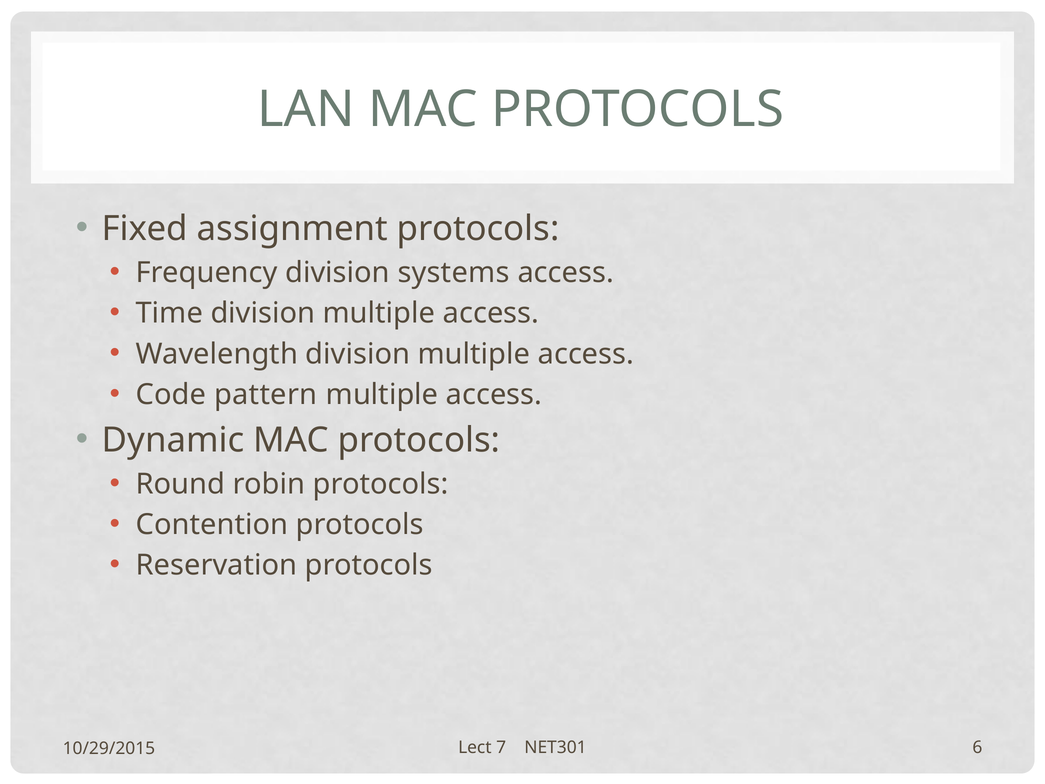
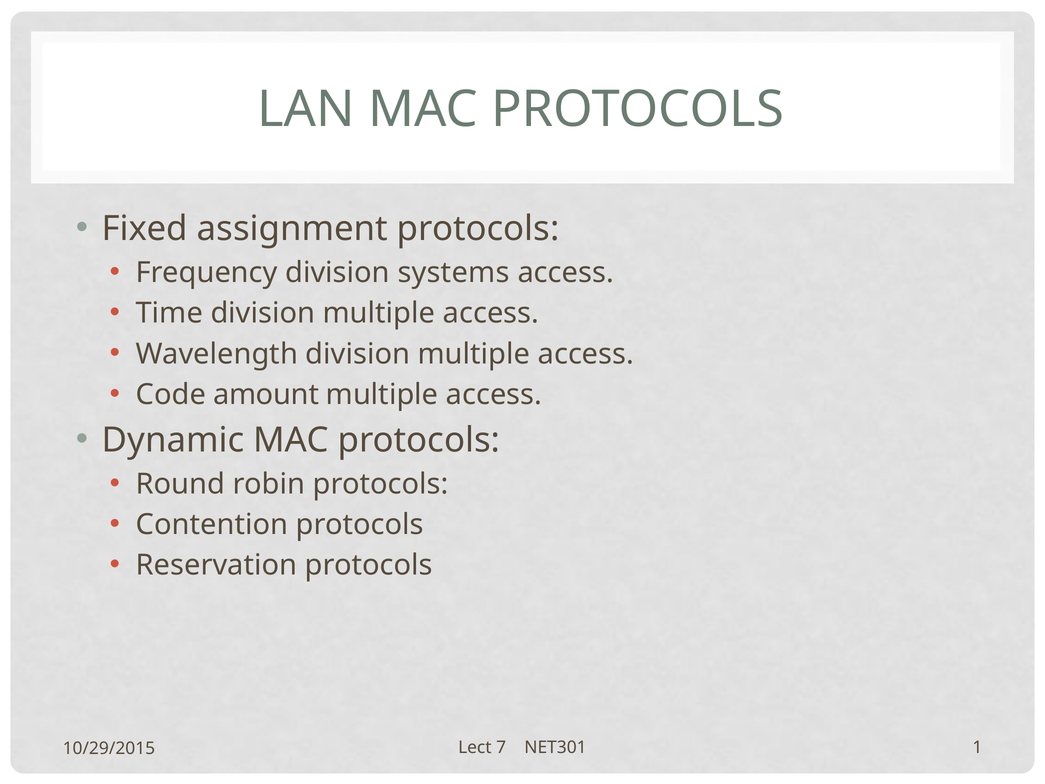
pattern: pattern -> amount (266, 395)
6: 6 -> 1 (977, 747)
